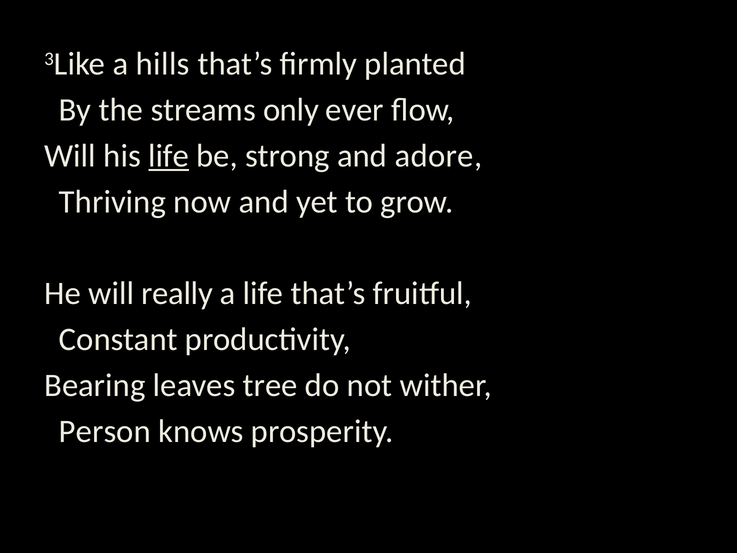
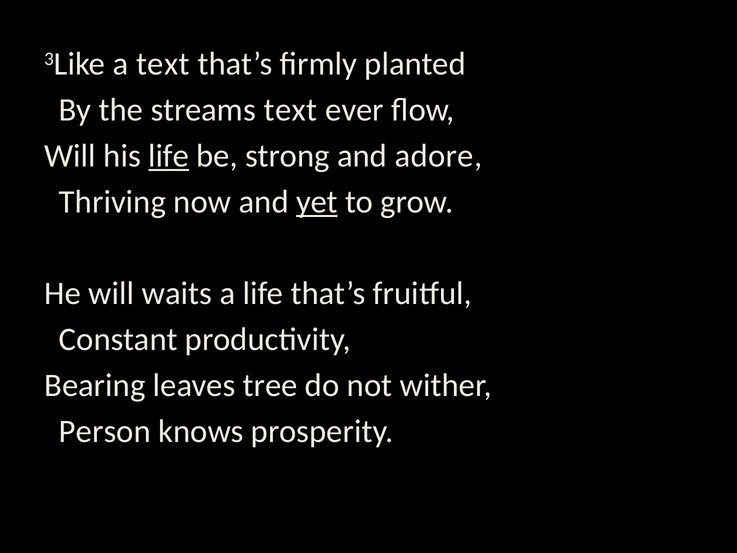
a hills: hills -> text (163, 64)
streams only: only -> text (291, 110)
yet underline: none -> present (317, 202)
really: really -> waits (177, 293)
